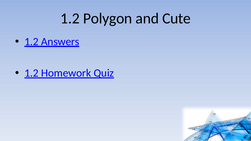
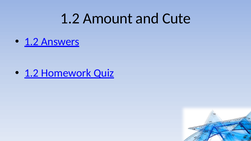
Polygon: Polygon -> Amount (108, 18)
